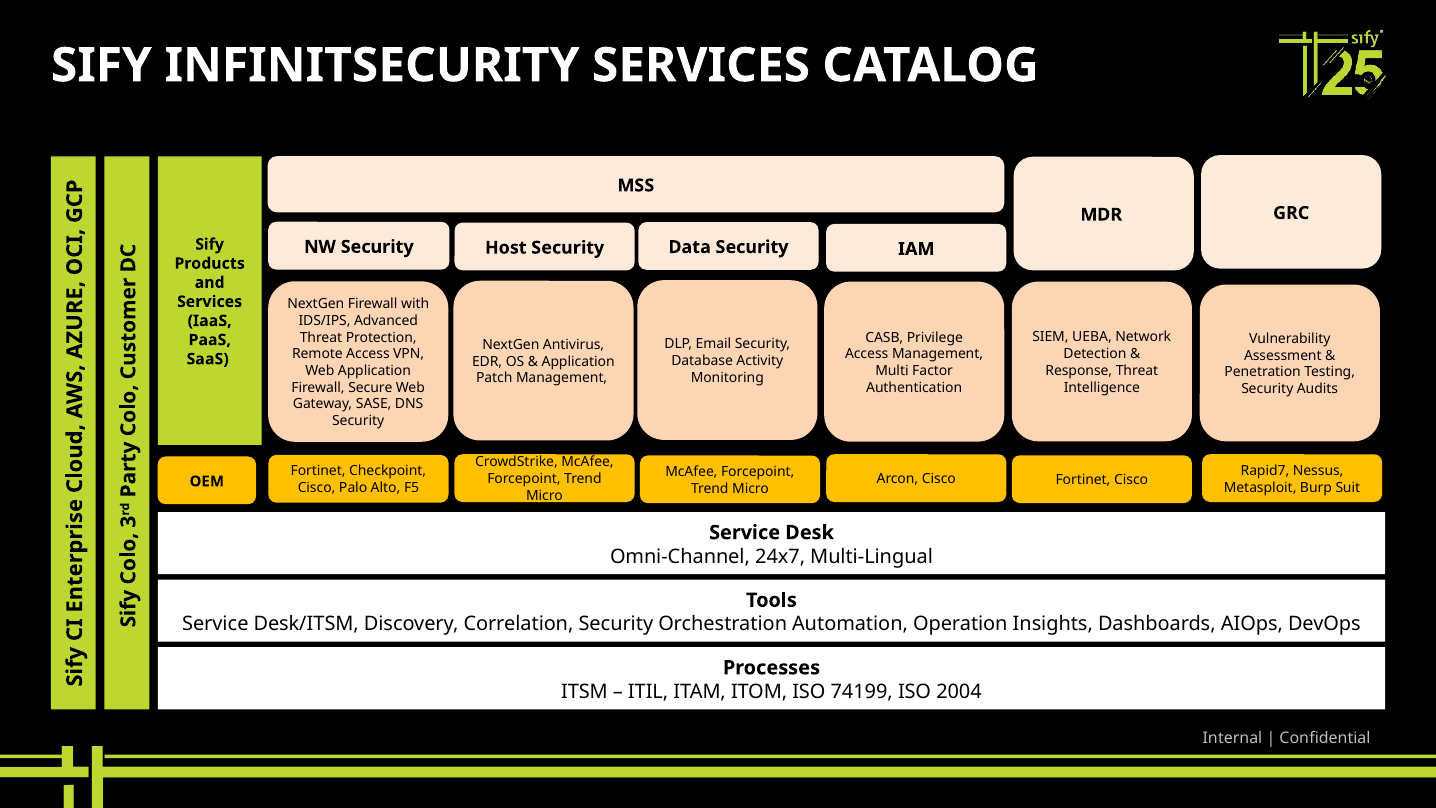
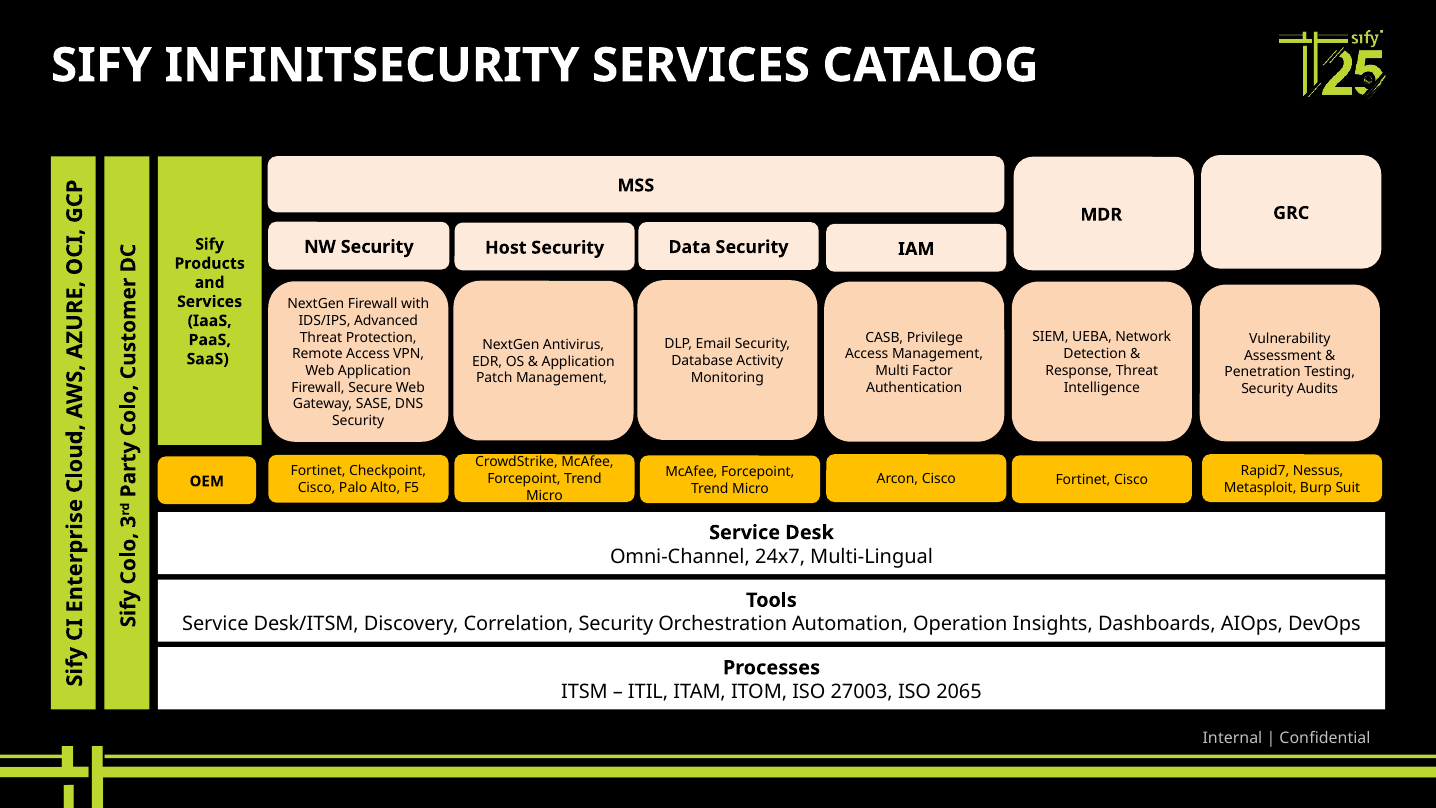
74199: 74199 -> 27003 (862, 692)
2004: 2004 -> 2065 (959, 692)
